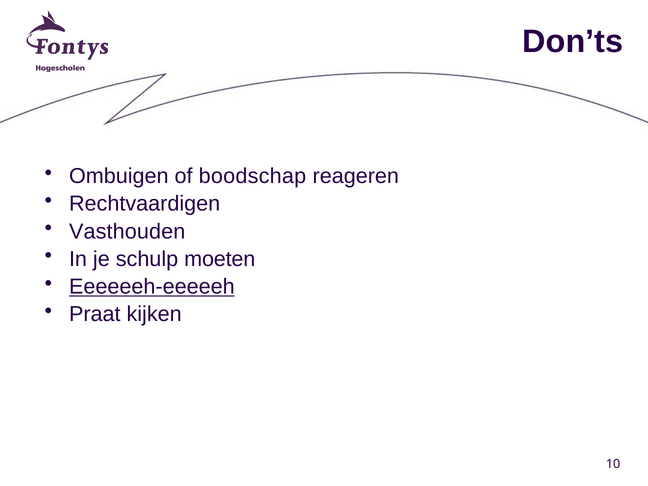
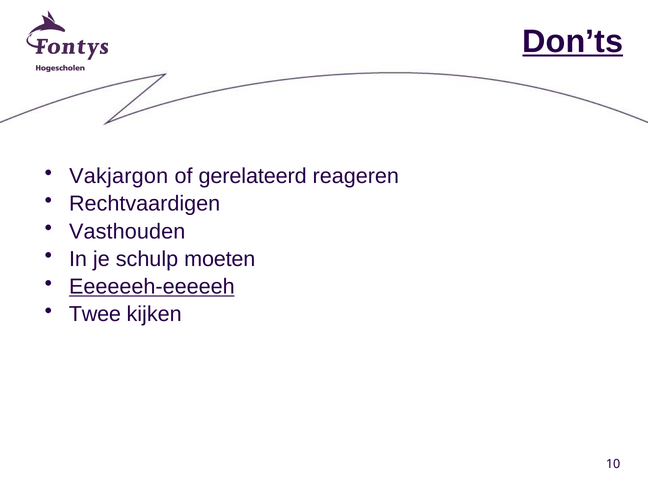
Don’ts underline: none -> present (573, 41)
Ombuigen: Ombuigen -> Vakjargon (119, 176)
boodschap: boodschap -> gerelateerd (253, 176)
Praat: Praat -> Twee (95, 314)
